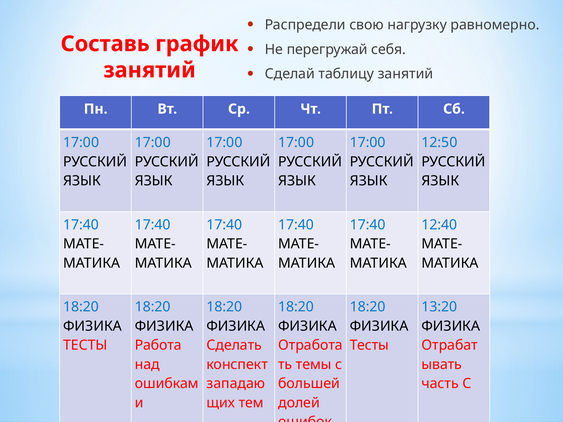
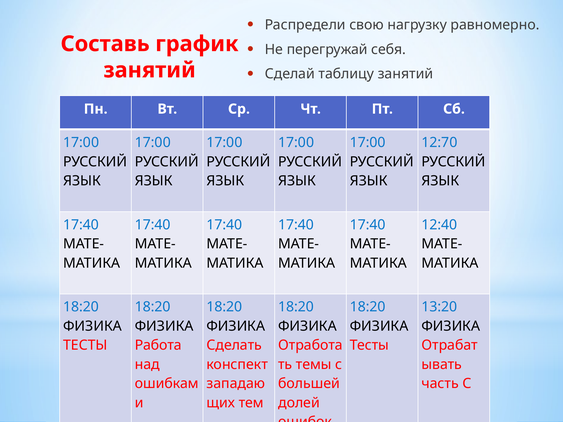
12:50: 12:50 -> 12:70 (439, 143)
